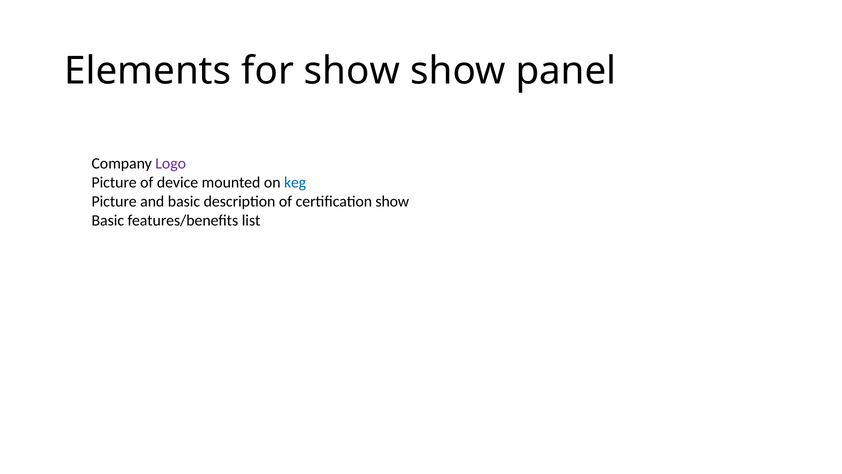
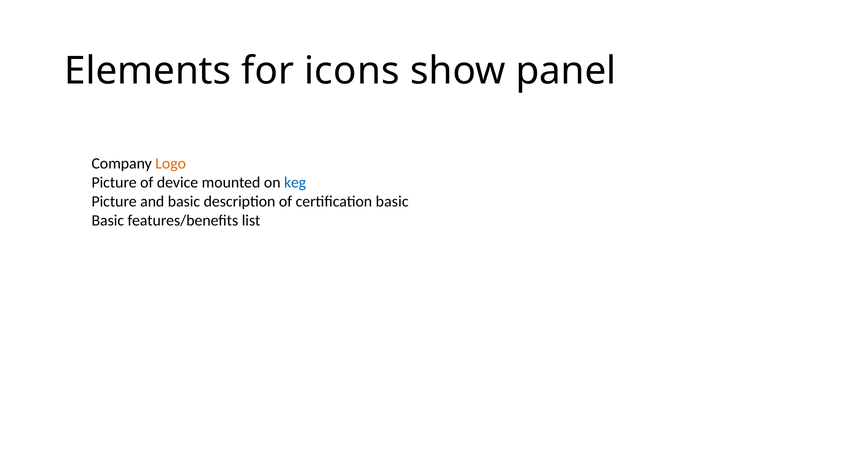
for show: show -> icons (352, 71)
Logo colour: purple -> orange (171, 164)
certification show: show -> basic (392, 202)
